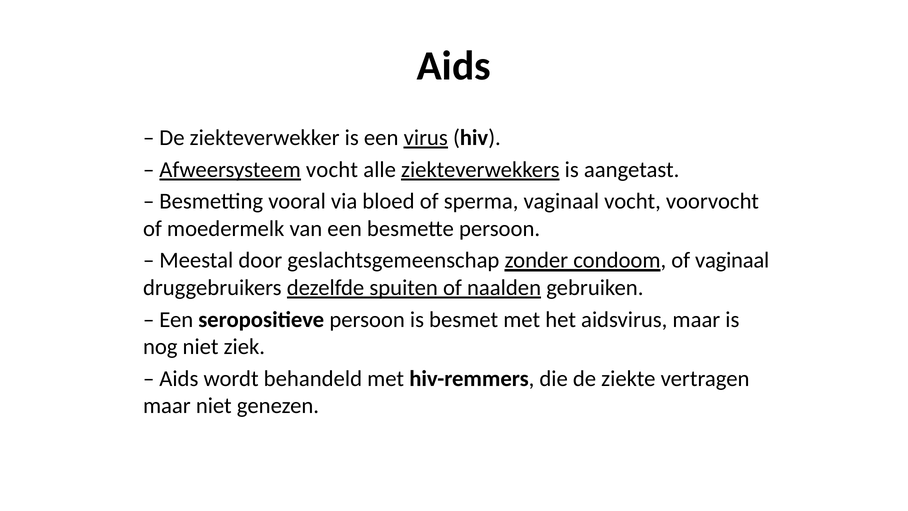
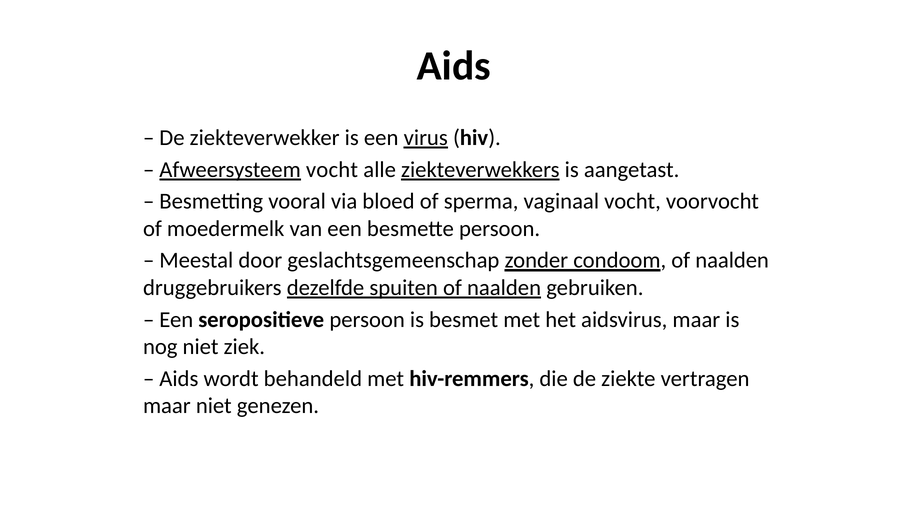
condoom of vaginaal: vaginaal -> naalden (732, 260)
